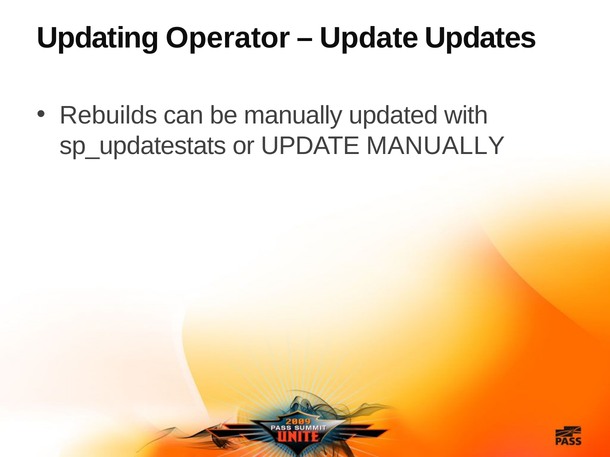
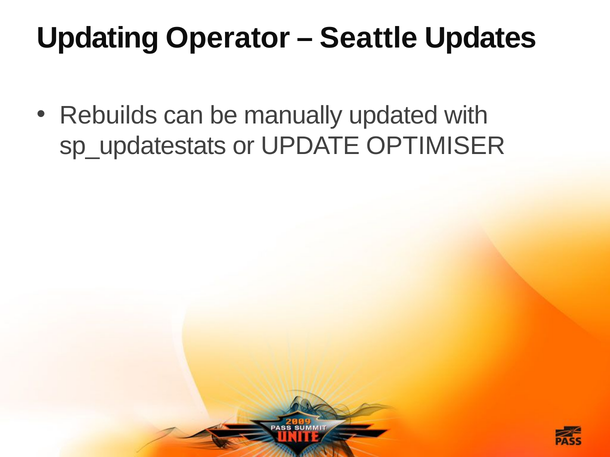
Update: Update -> Seattle (369, 38)
UPDATE MANUALLY: MANUALLY -> OPTIMISER (436, 146)
